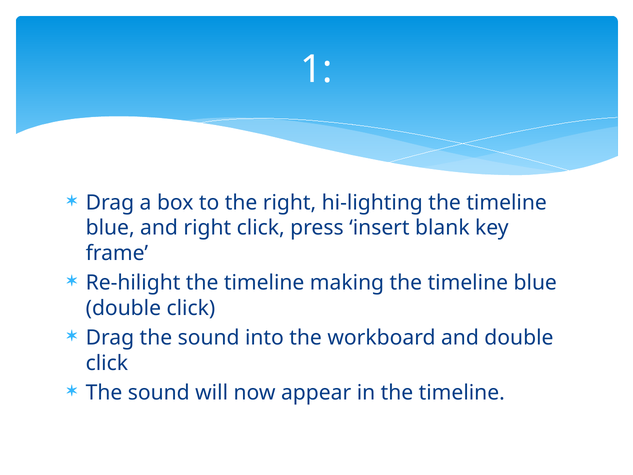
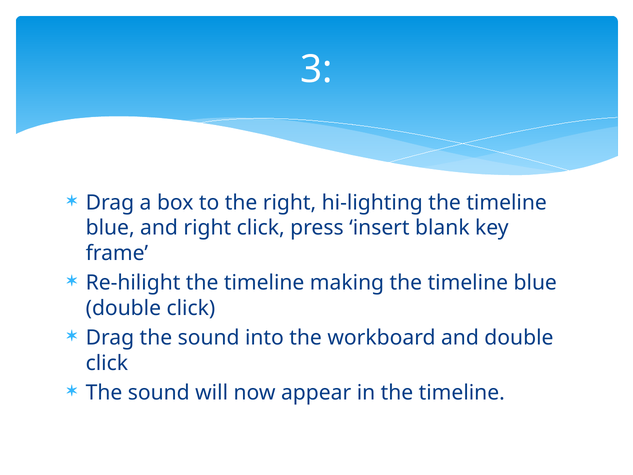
1: 1 -> 3 (316, 69)
